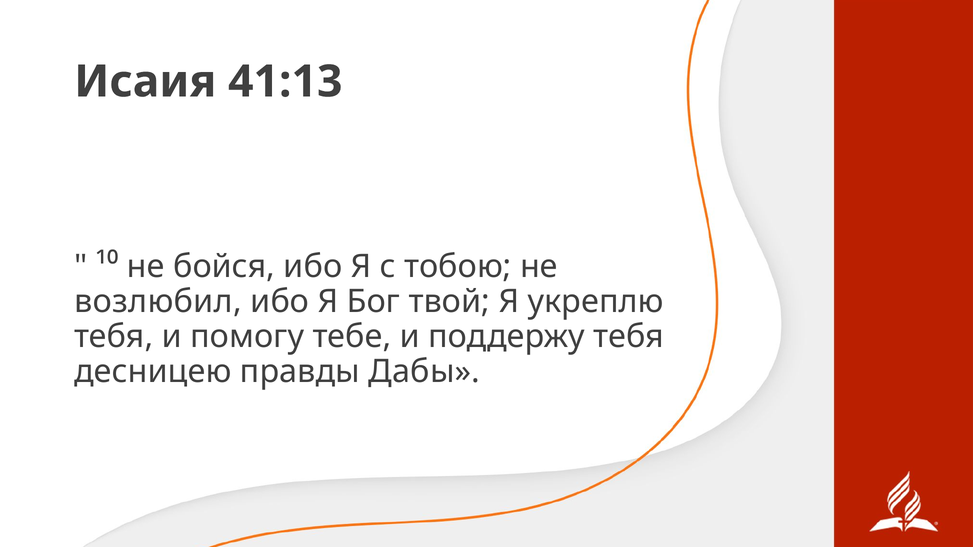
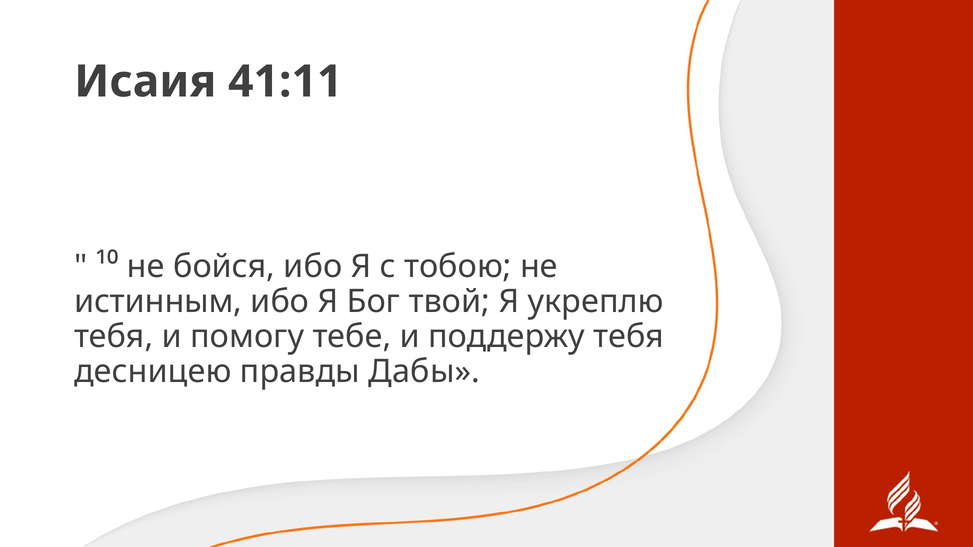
41:13: 41:13 -> 41:11 (285, 82)
возлюбил: возлюбил -> истинным (158, 302)
